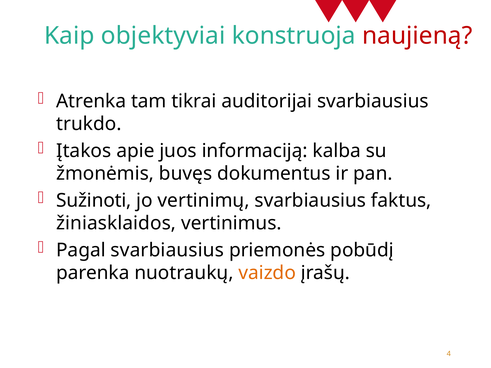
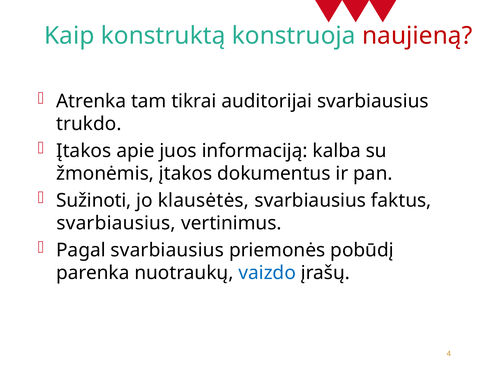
objektyviai: objektyviai -> konstruktą (163, 36)
žmonėmis buvęs: buvęs -> įtakos (186, 174)
vertinimų: vertinimų -> klausėtės (203, 201)
žiniasklaidos: žiniasklaidos -> svarbiausius (116, 223)
vaizdo colour: orange -> blue (267, 273)
